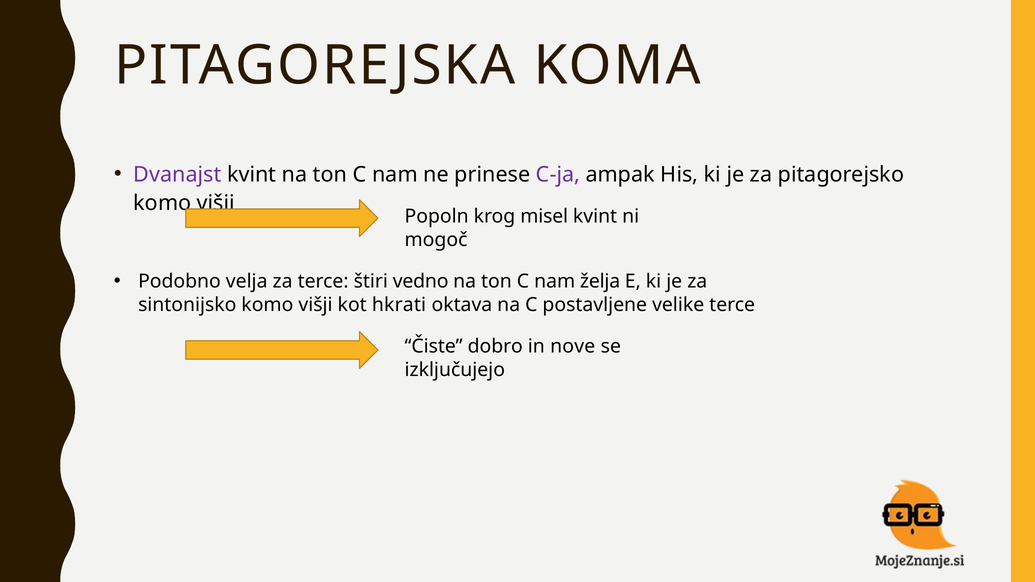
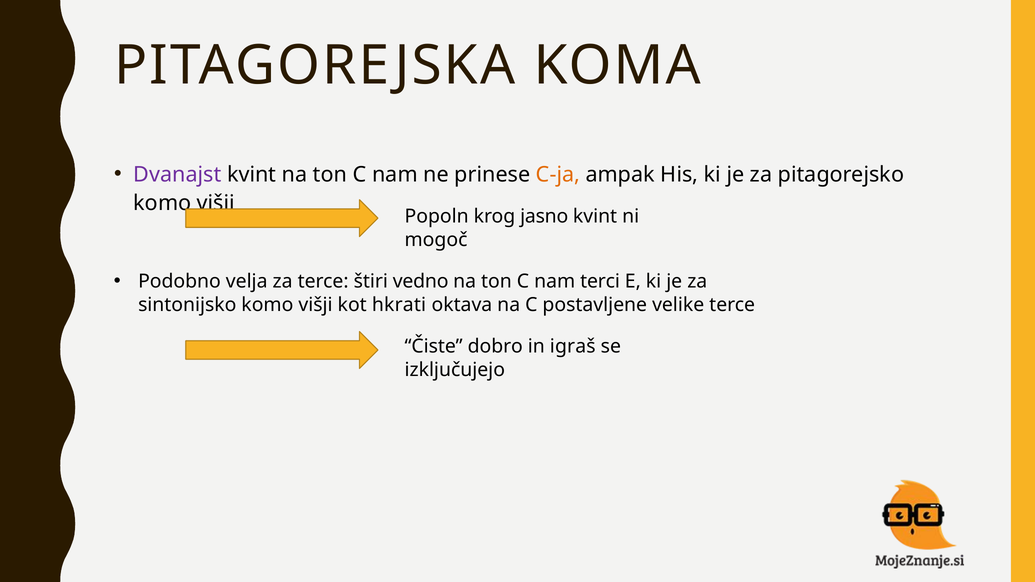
C-ja colour: purple -> orange (558, 175)
misel: misel -> jasno (544, 217)
želja: želja -> terci (600, 282)
nove: nove -> igraš (573, 346)
